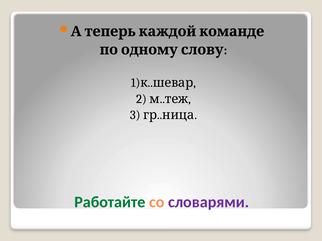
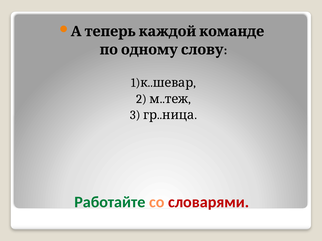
словарями colour: purple -> red (209, 202)
